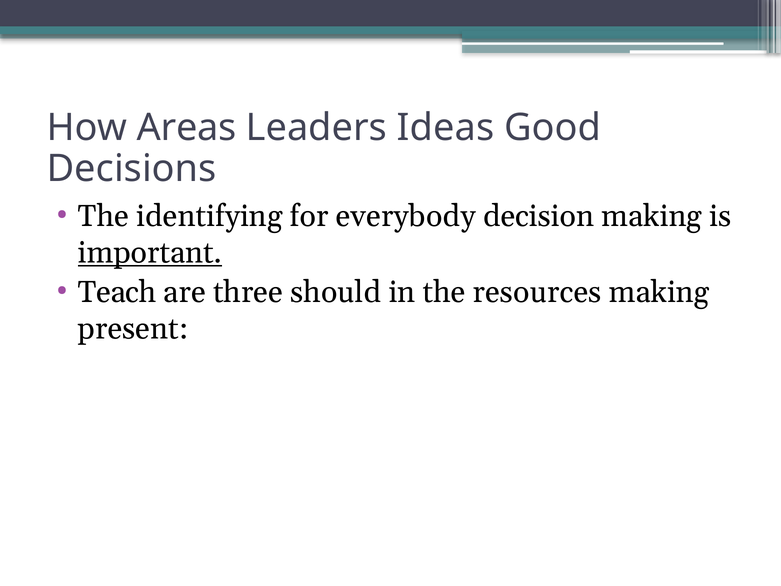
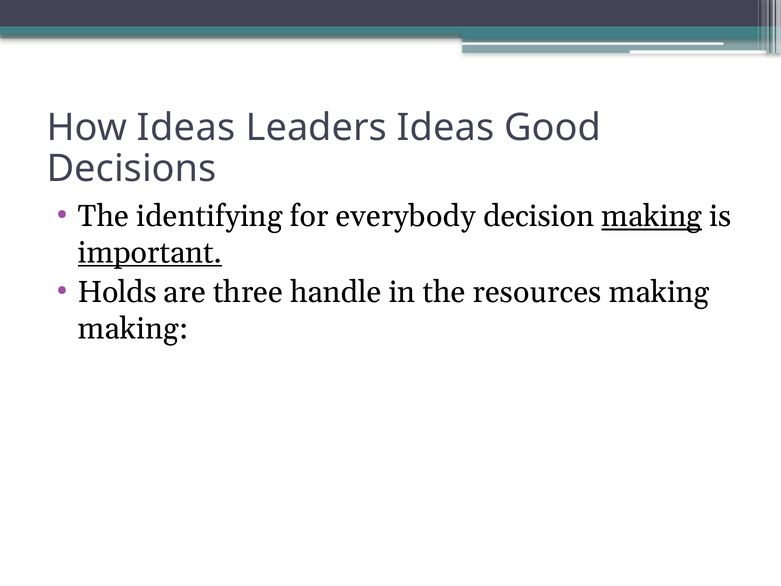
How Areas: Areas -> Ideas (186, 128)
making underline: none -> present (652, 216)
Teach: Teach -> Holds (117, 292)
should: should -> handle (336, 292)
present: present -> making (133, 329)
